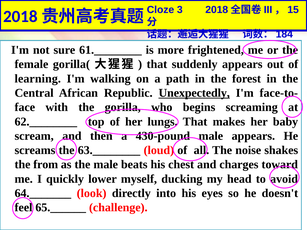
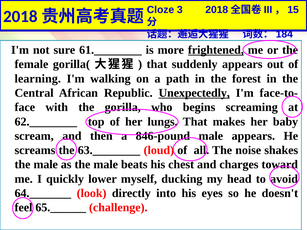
frightened underline: none -> present (216, 50)
430-pound: 430-pound -> 846-pound (163, 136)
from: from -> male (46, 165)
